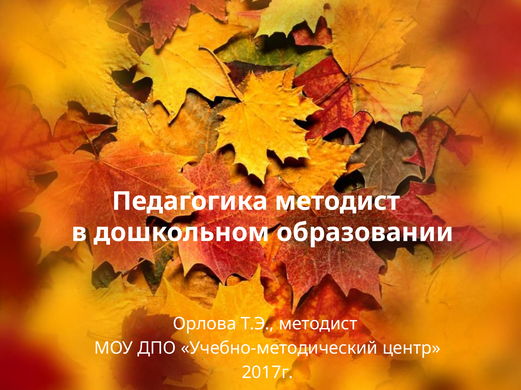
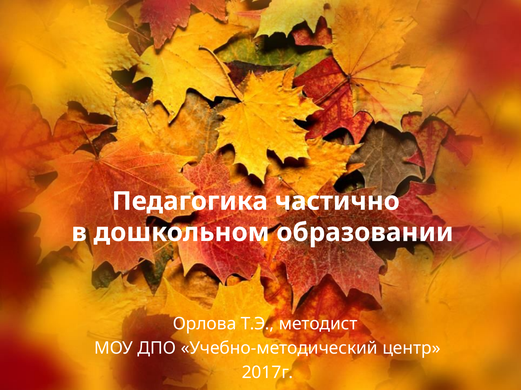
Педагогика методист: методист -> частично (337, 202)
